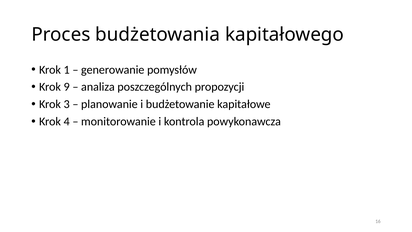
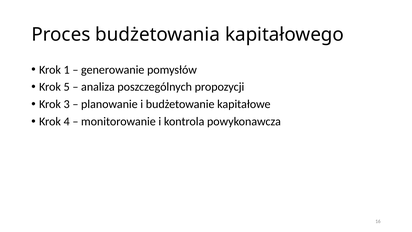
9: 9 -> 5 (67, 87)
